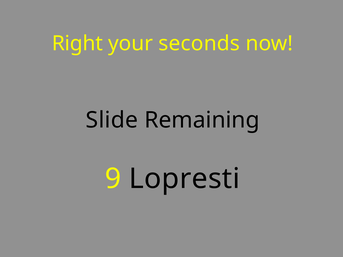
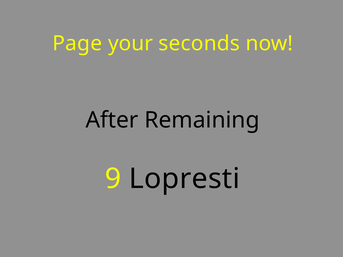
Right: Right -> Page (77, 43)
Slide: Slide -> After (112, 120)
